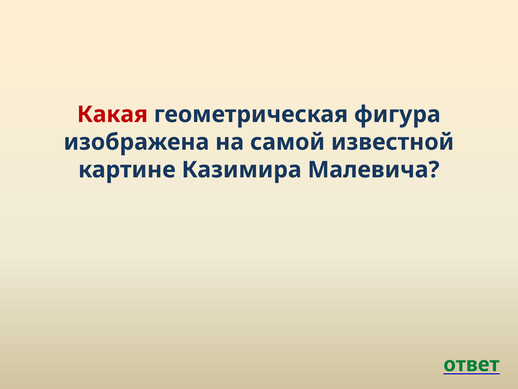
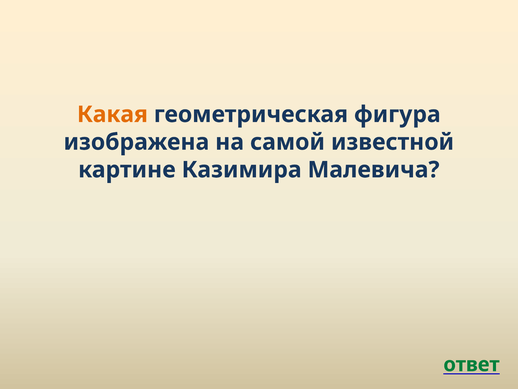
Какая colour: red -> orange (112, 114)
